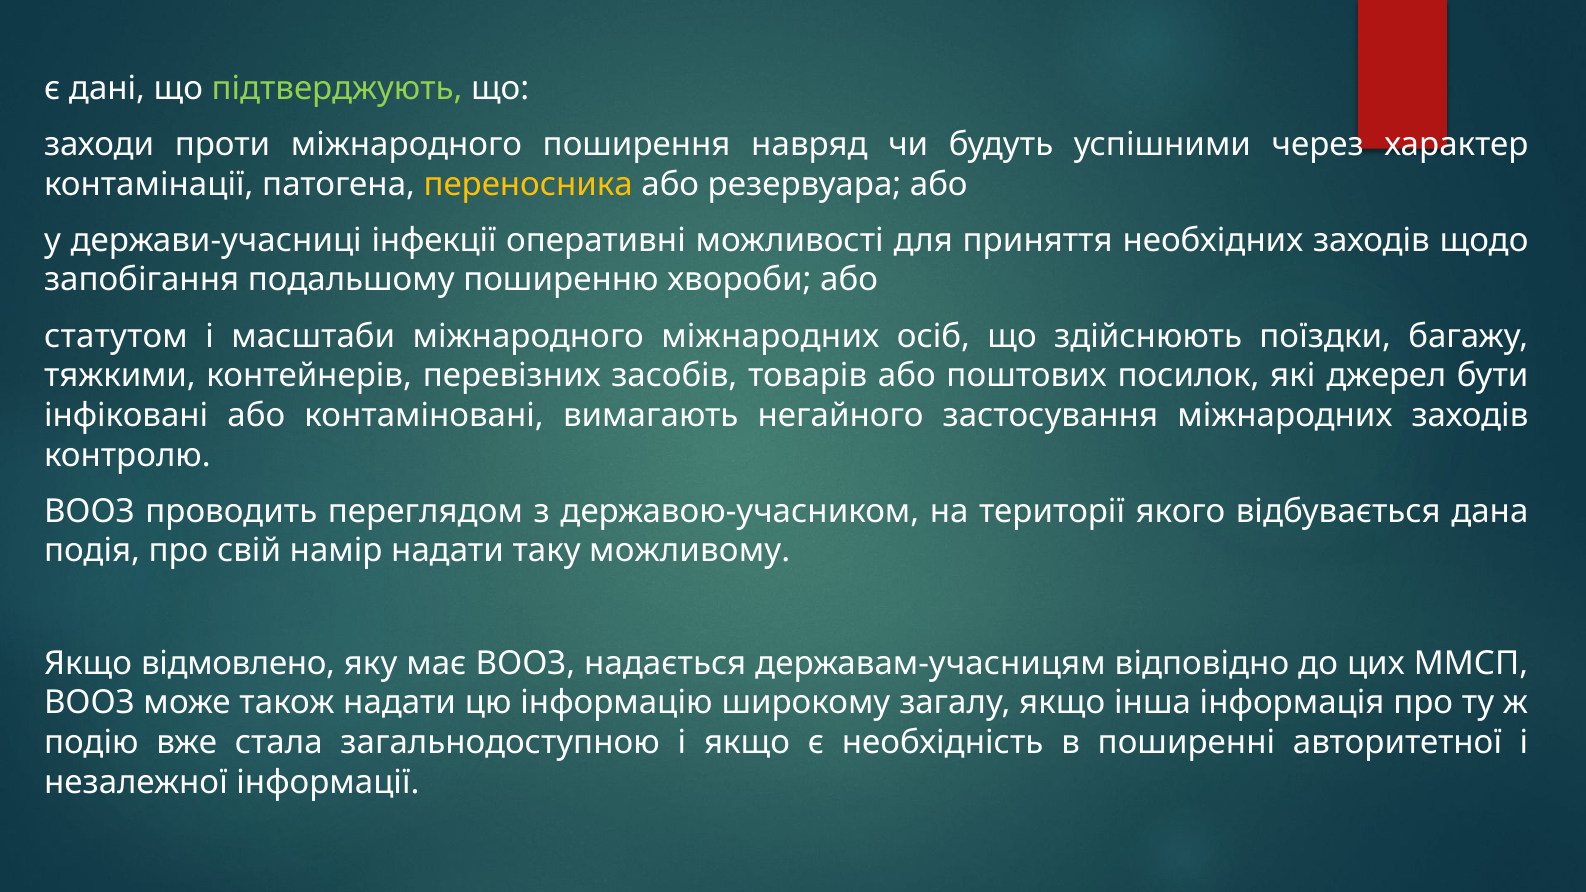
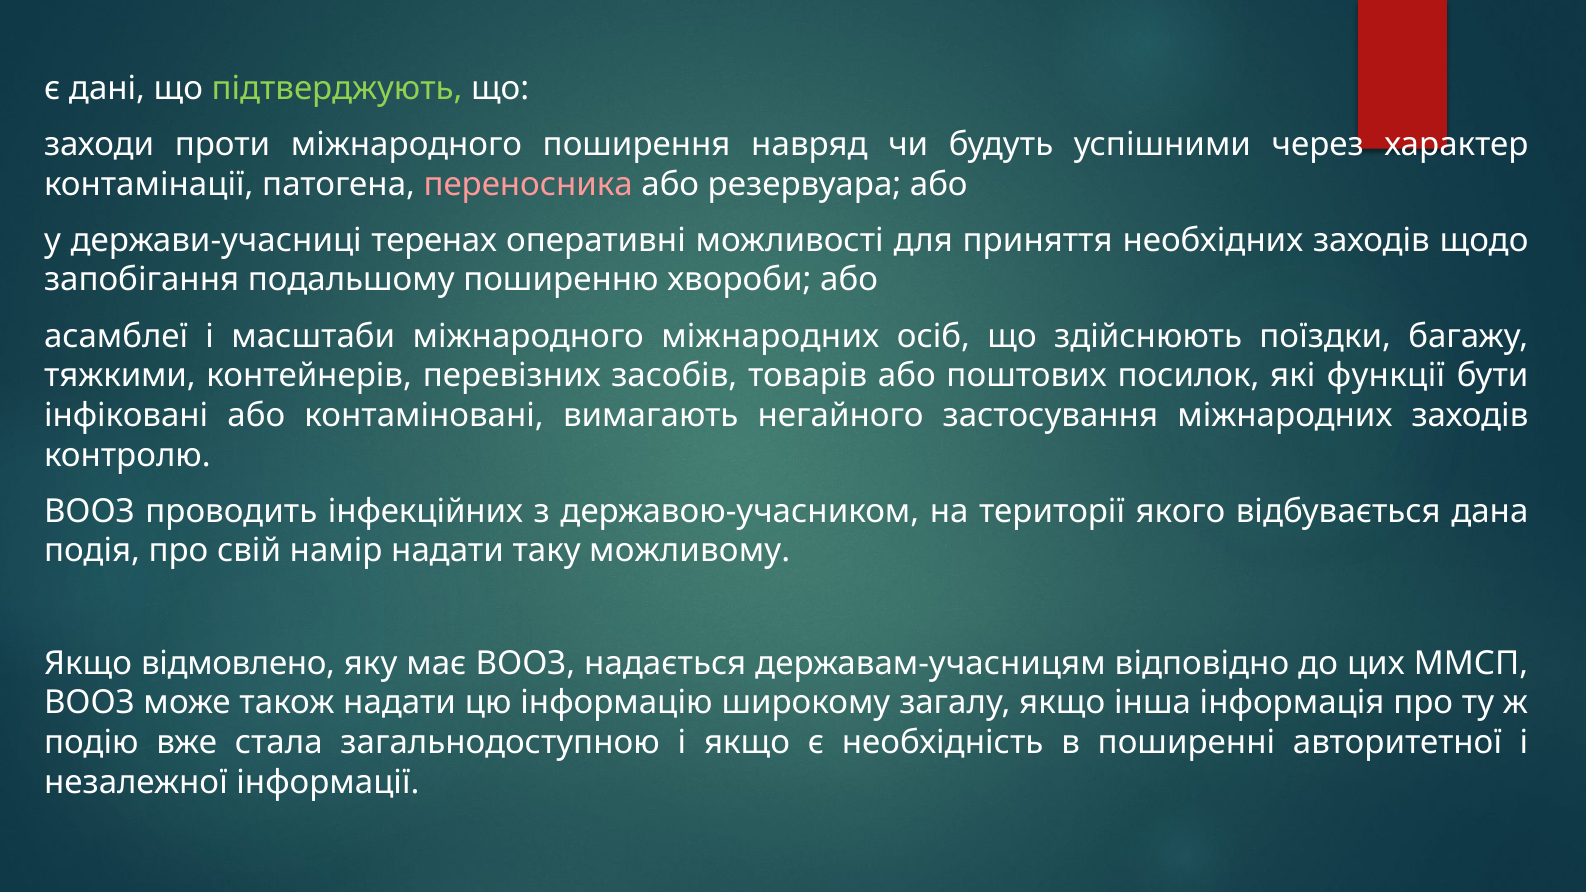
переносника colour: yellow -> pink (528, 184)
інфекції: інфекції -> теренах (434, 240)
статутом: статутом -> асамблеї (116, 336)
джерел: джерел -> функції (1386, 376)
переглядом: переглядом -> інфекційних (425, 511)
